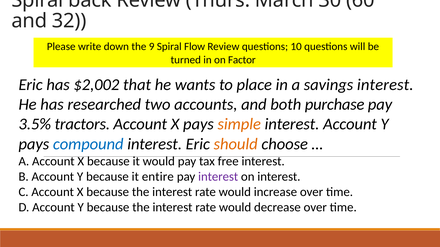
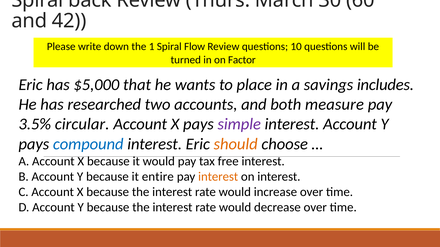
32: 32 -> 42 (69, 21)
9: 9 -> 1 (152, 47)
$2,002: $2,002 -> $5,000 (96, 85)
savings interest: interest -> includes (385, 85)
purchase: purchase -> measure (334, 105)
tractors: tractors -> circular (82, 124)
simple colour: orange -> purple (239, 124)
interest colour: purple -> orange (218, 177)
